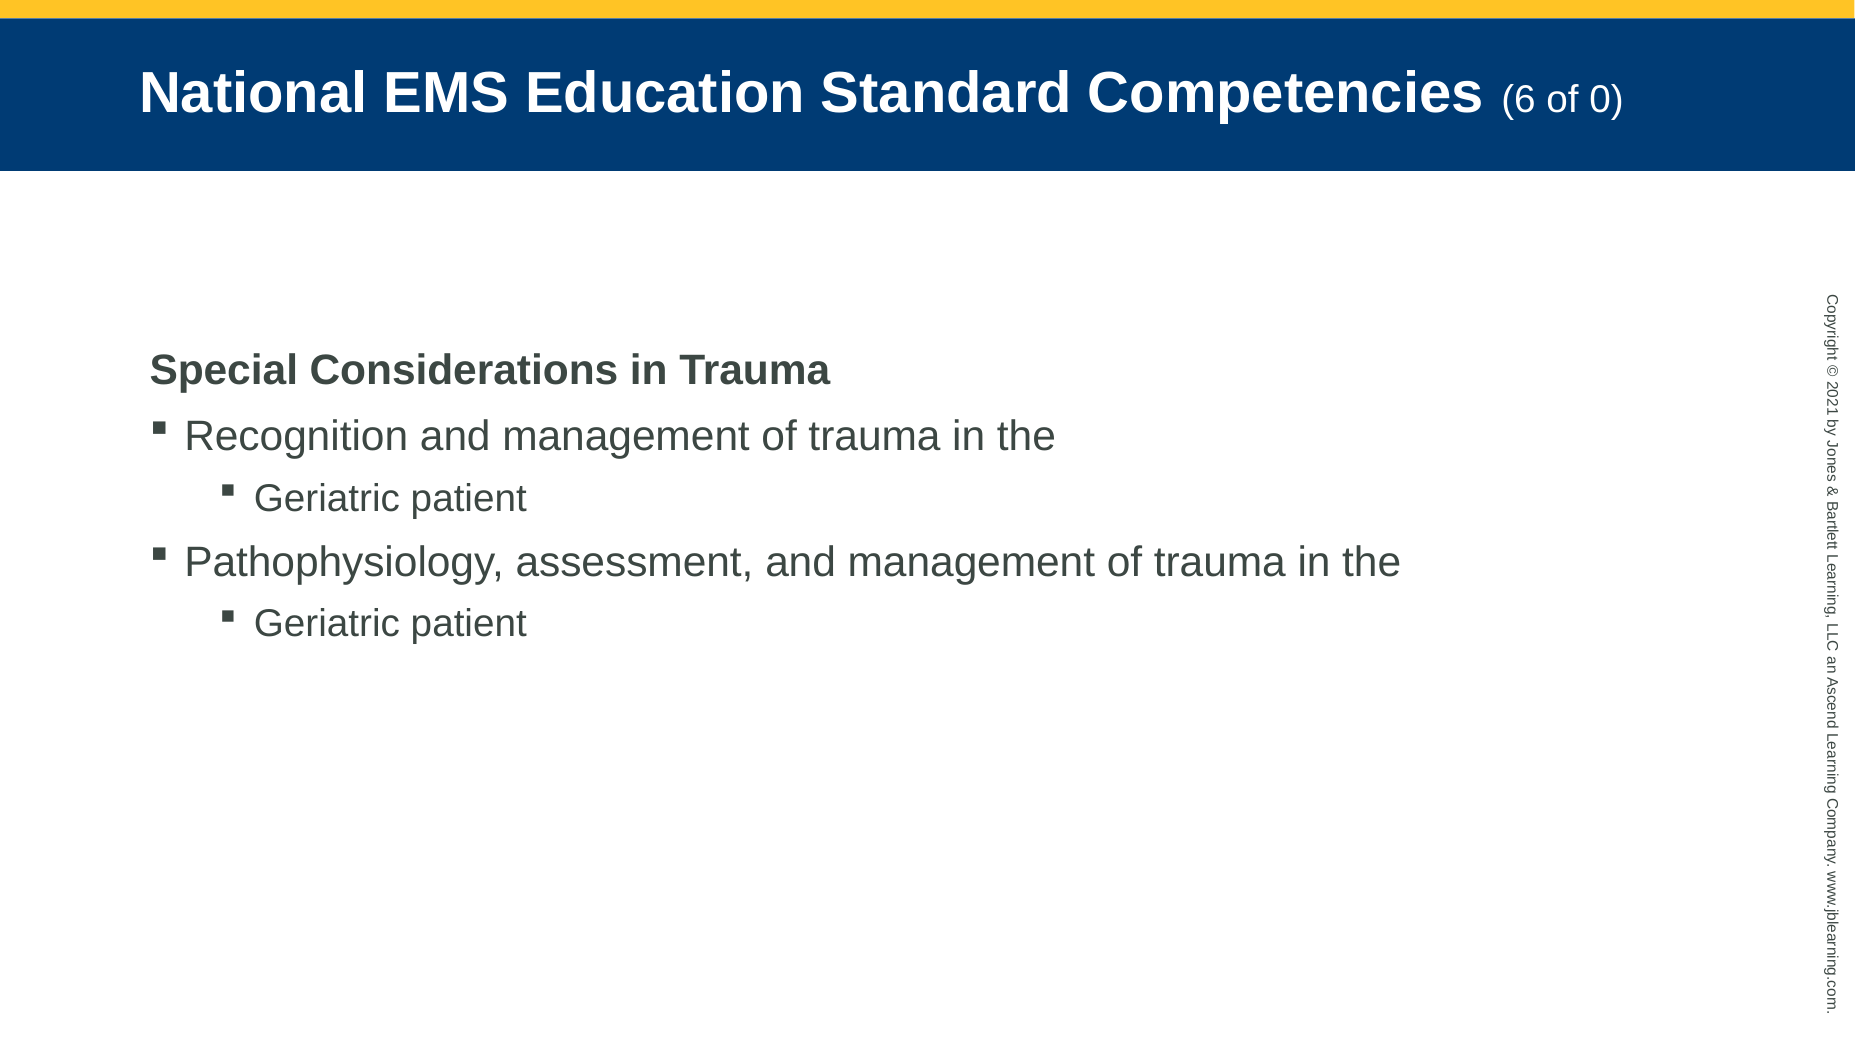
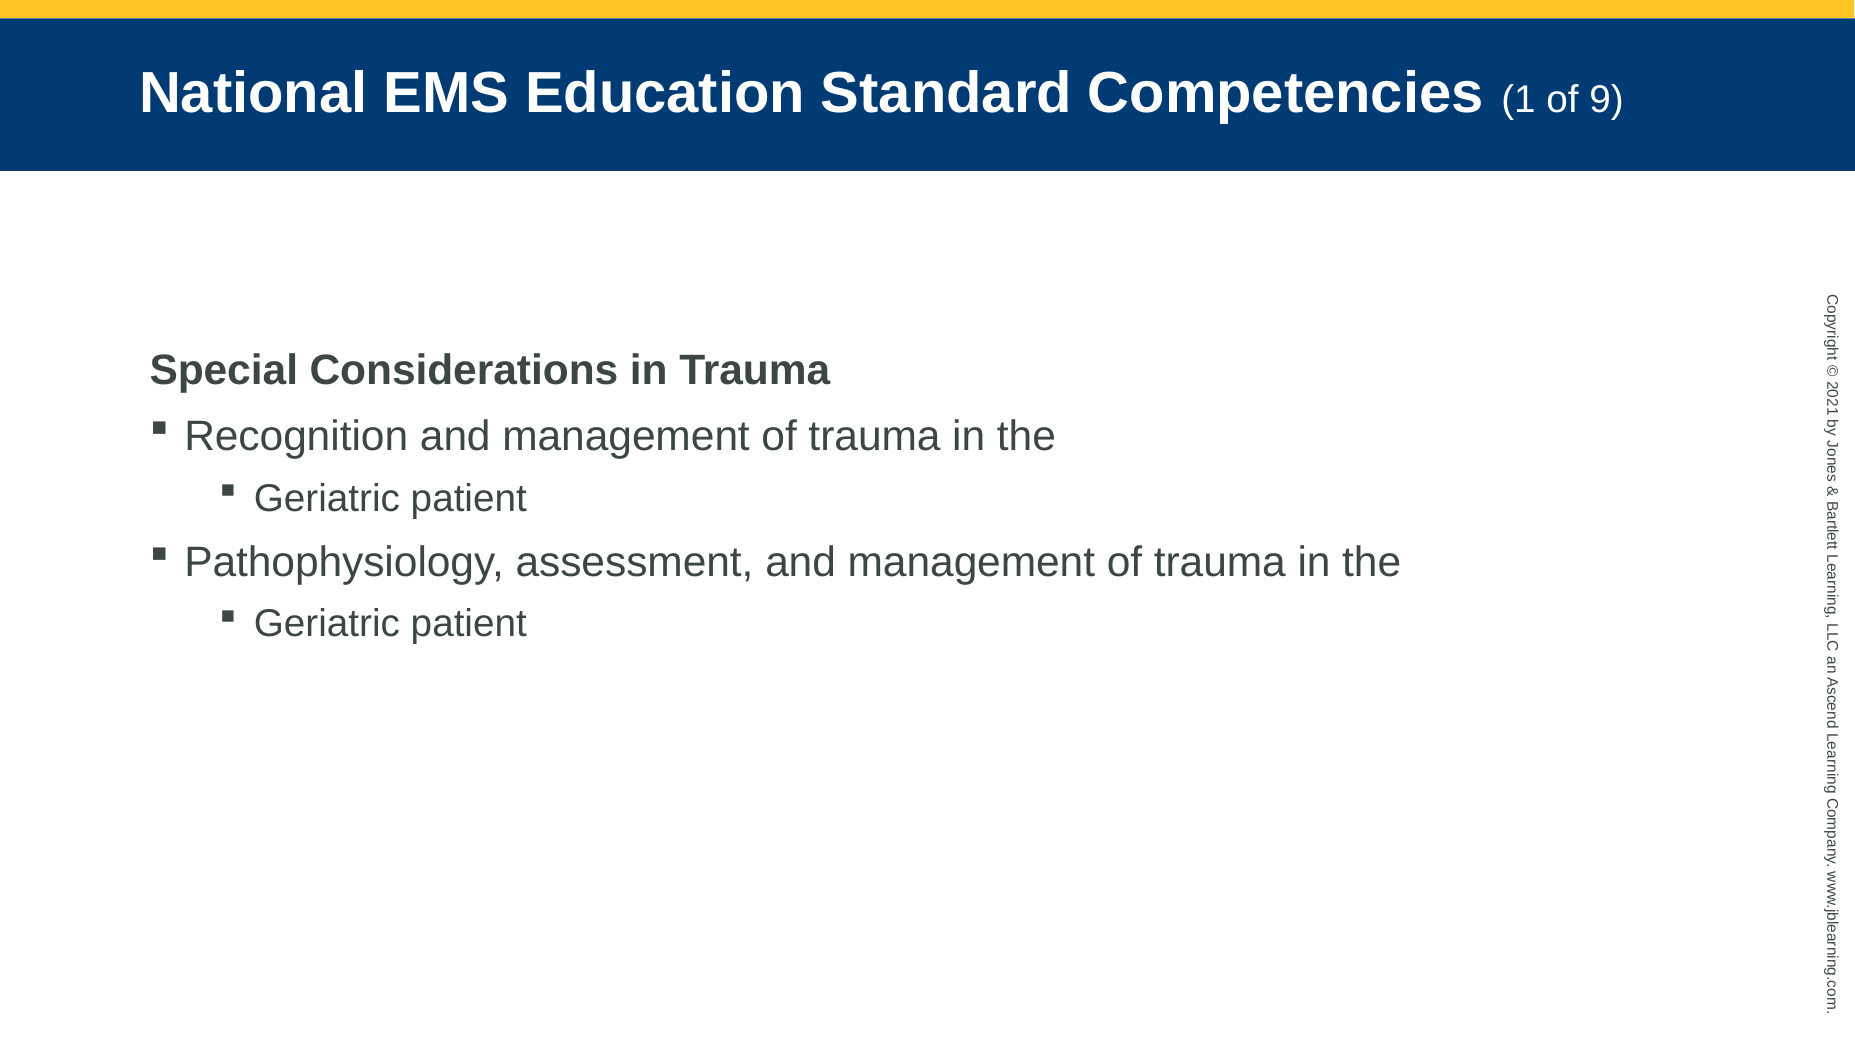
Competencies 6: 6 -> 1 (1519, 100)
of 0: 0 -> 9 (1607, 100)
